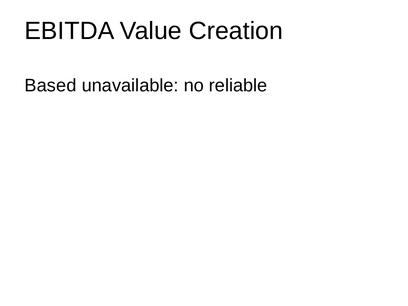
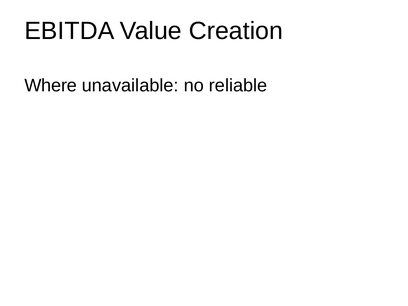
Based: Based -> Where (51, 86)
